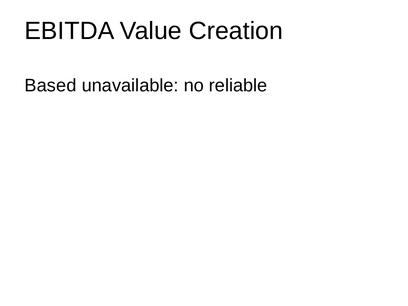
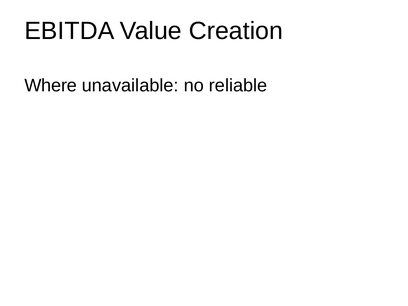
Based: Based -> Where (51, 86)
